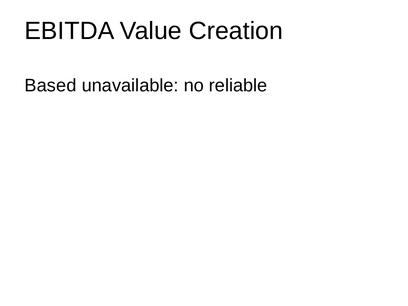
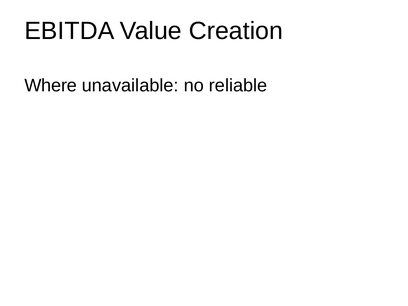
Based: Based -> Where (51, 86)
